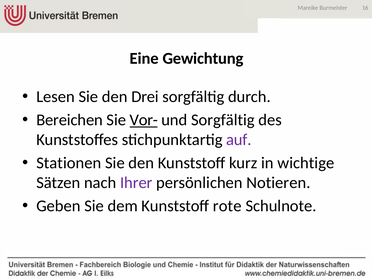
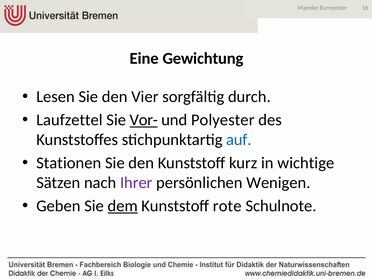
Drei: Drei -> Vier (145, 97)
Bereichen: Bereichen -> Laufzettel (69, 120)
und Sorgfältig: Sorgfältig -> Polyester (223, 120)
auf colour: purple -> blue (239, 140)
Notieren: Notieren -> Wenigen (278, 183)
dem underline: none -> present (123, 206)
